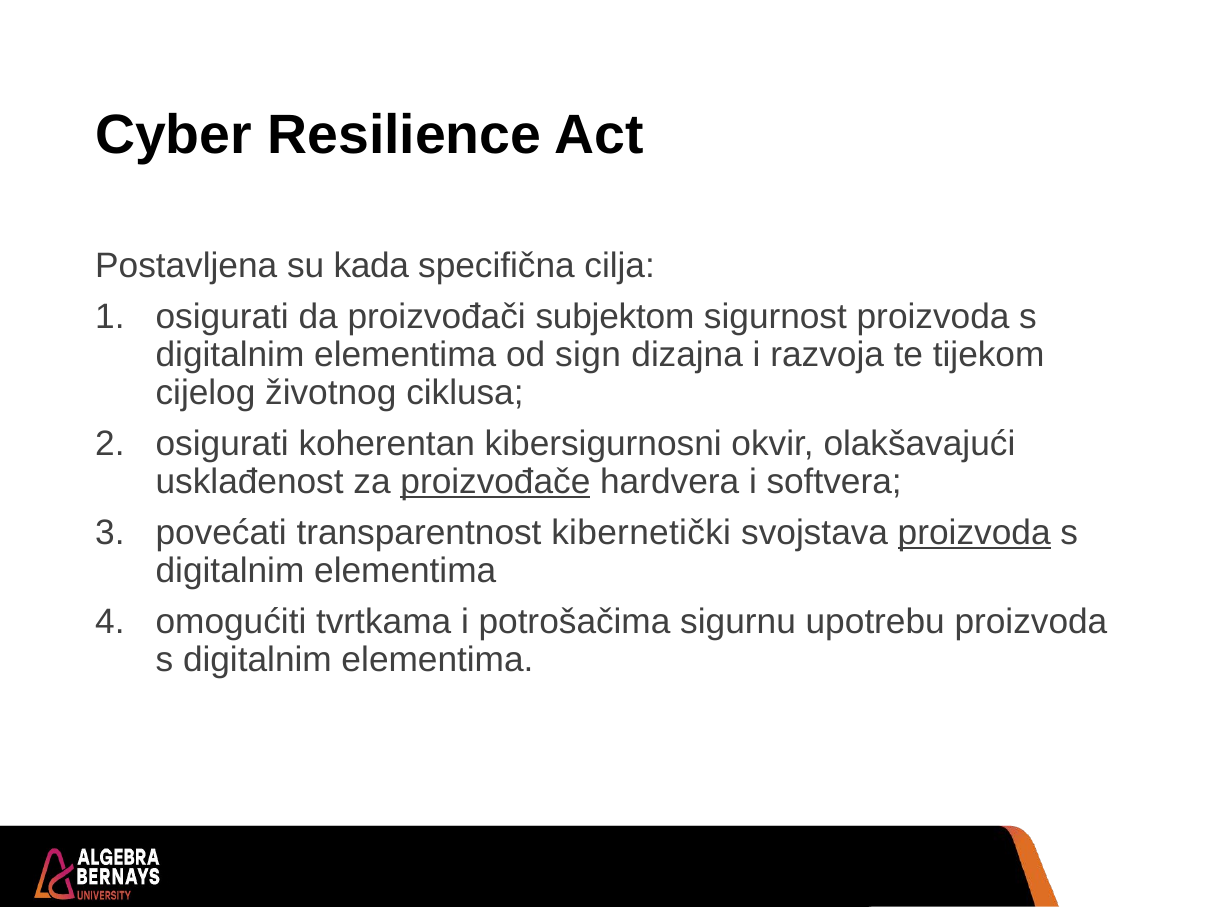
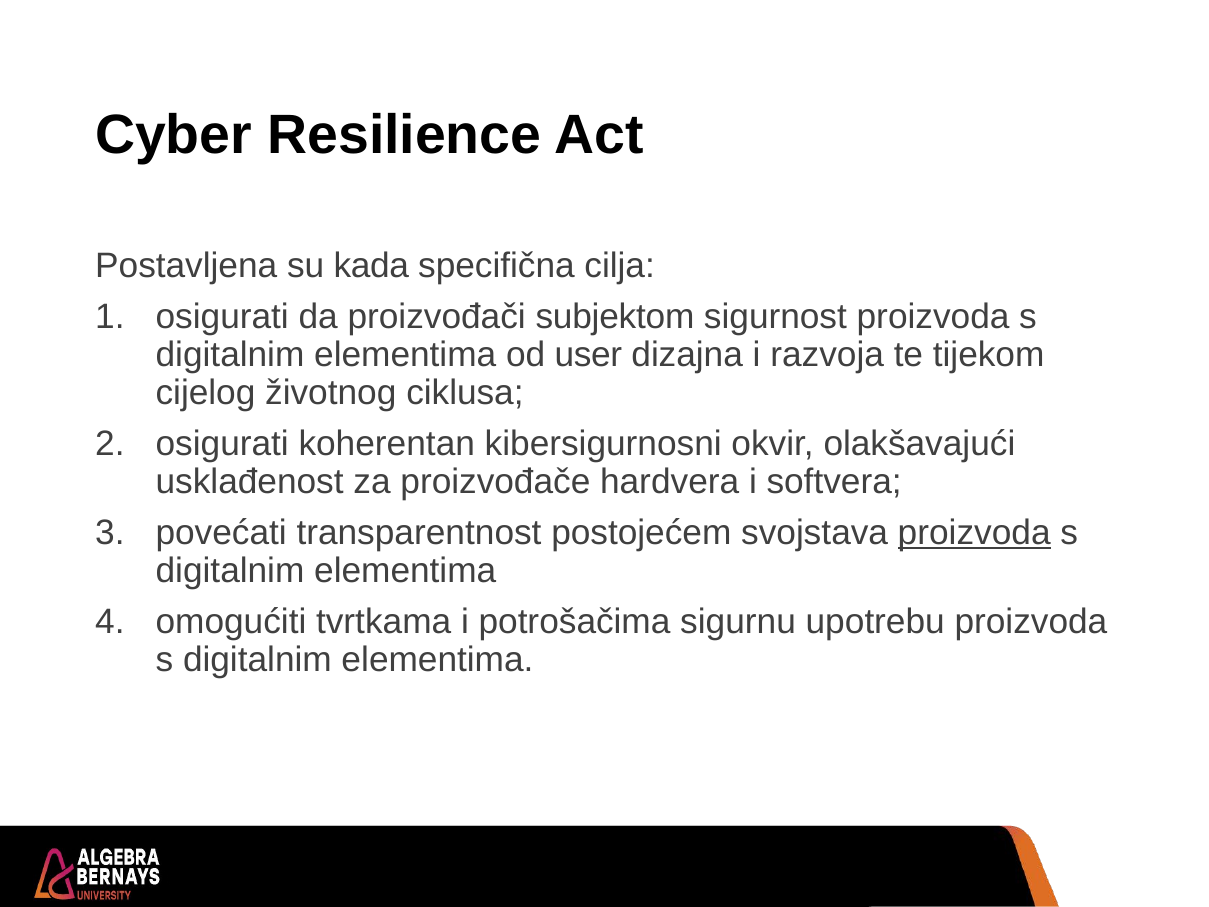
sign: sign -> user (588, 355)
proizvođače underline: present -> none (495, 482)
kibernetički: kibernetički -> postojećem (641, 533)
